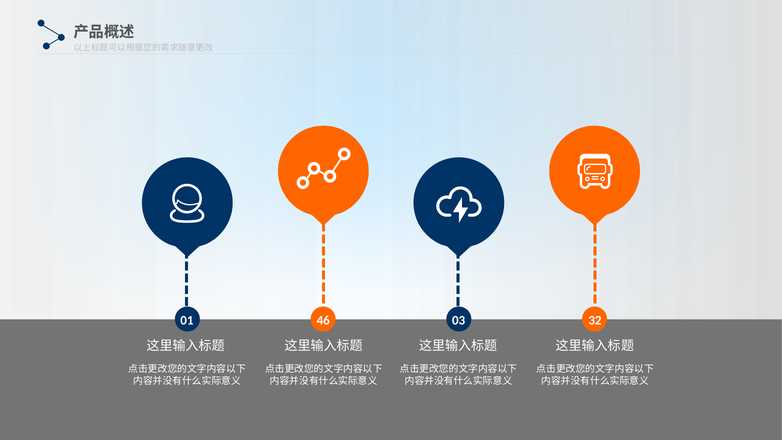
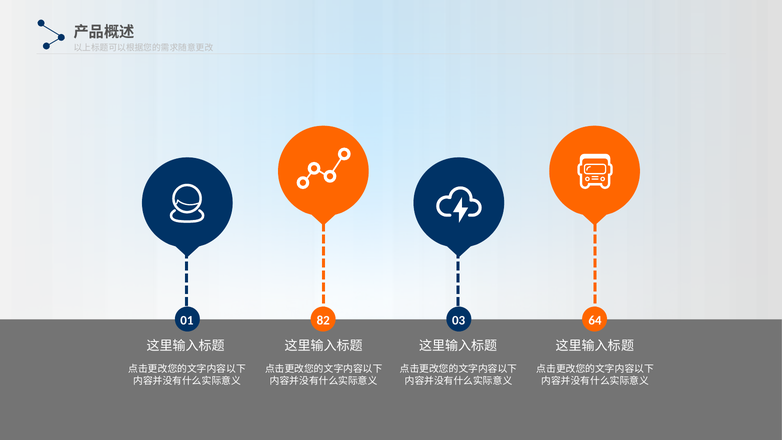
46: 46 -> 82 (323, 320)
32: 32 -> 64 (595, 320)
